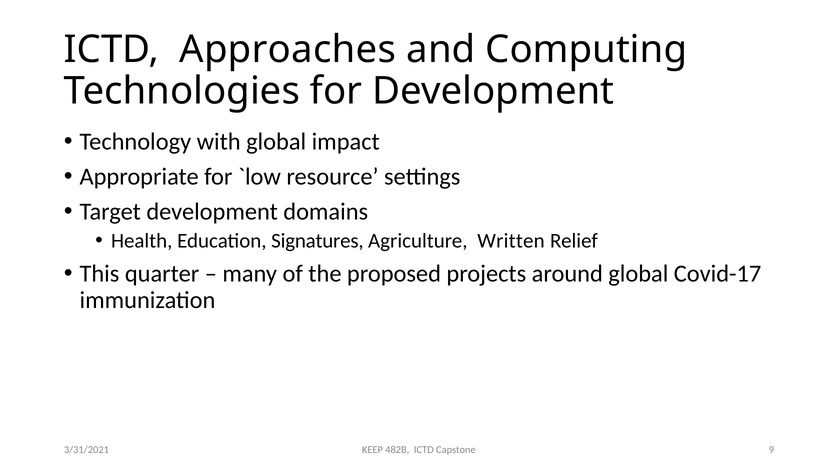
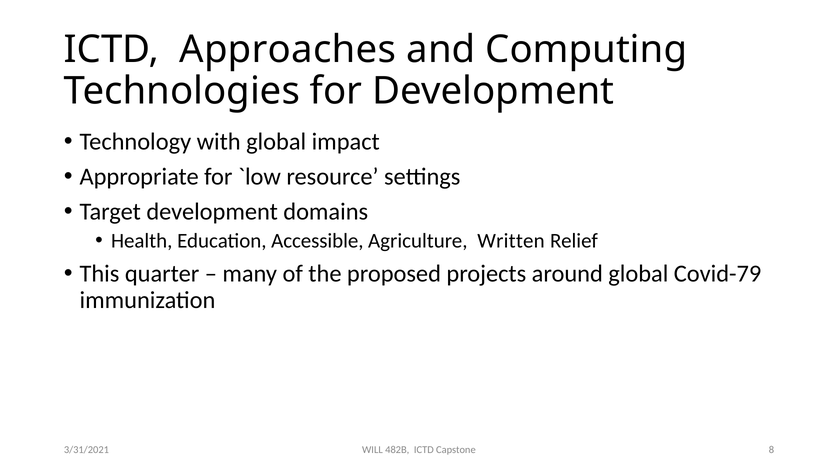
Signatures: Signatures -> Accessible (317, 241)
Covid-17: Covid-17 -> Covid-79 (718, 274)
KEEP: KEEP -> WILL (372, 450)
9: 9 -> 8 (771, 450)
